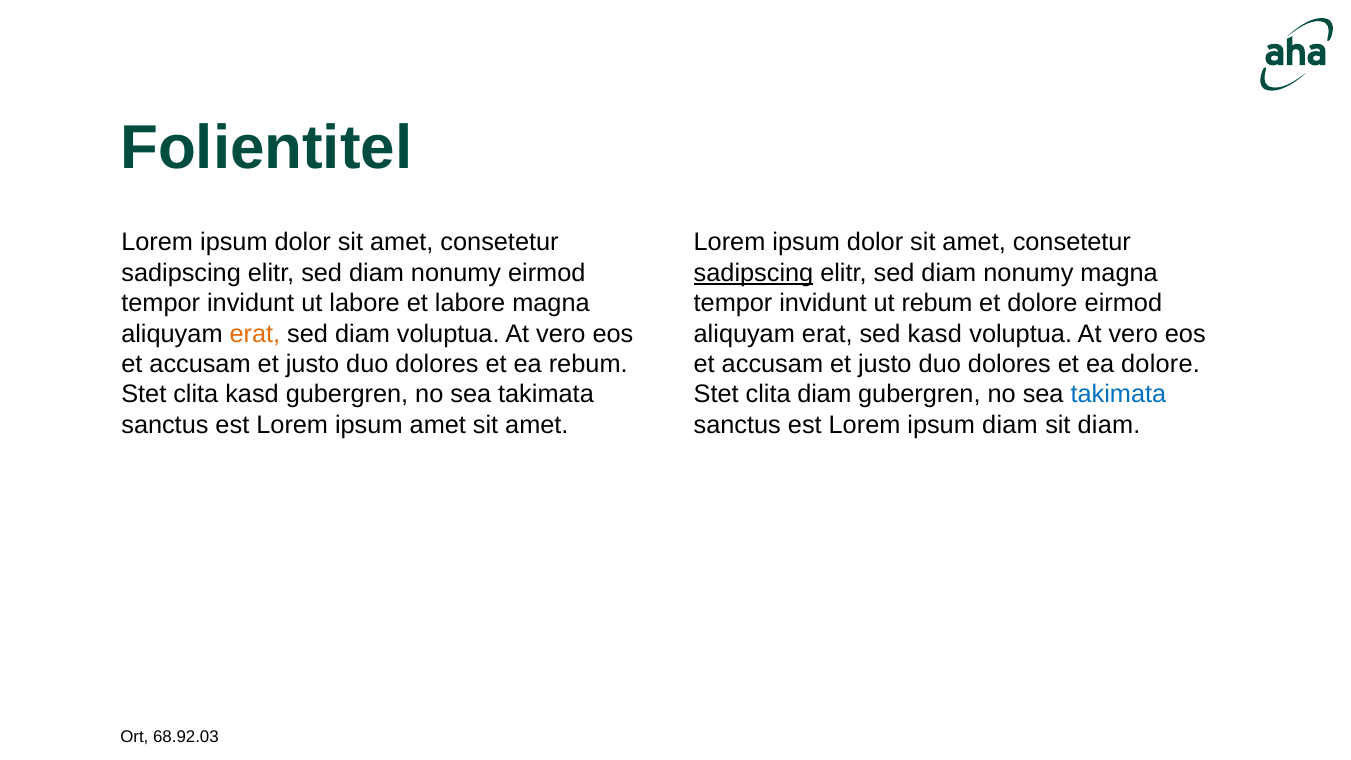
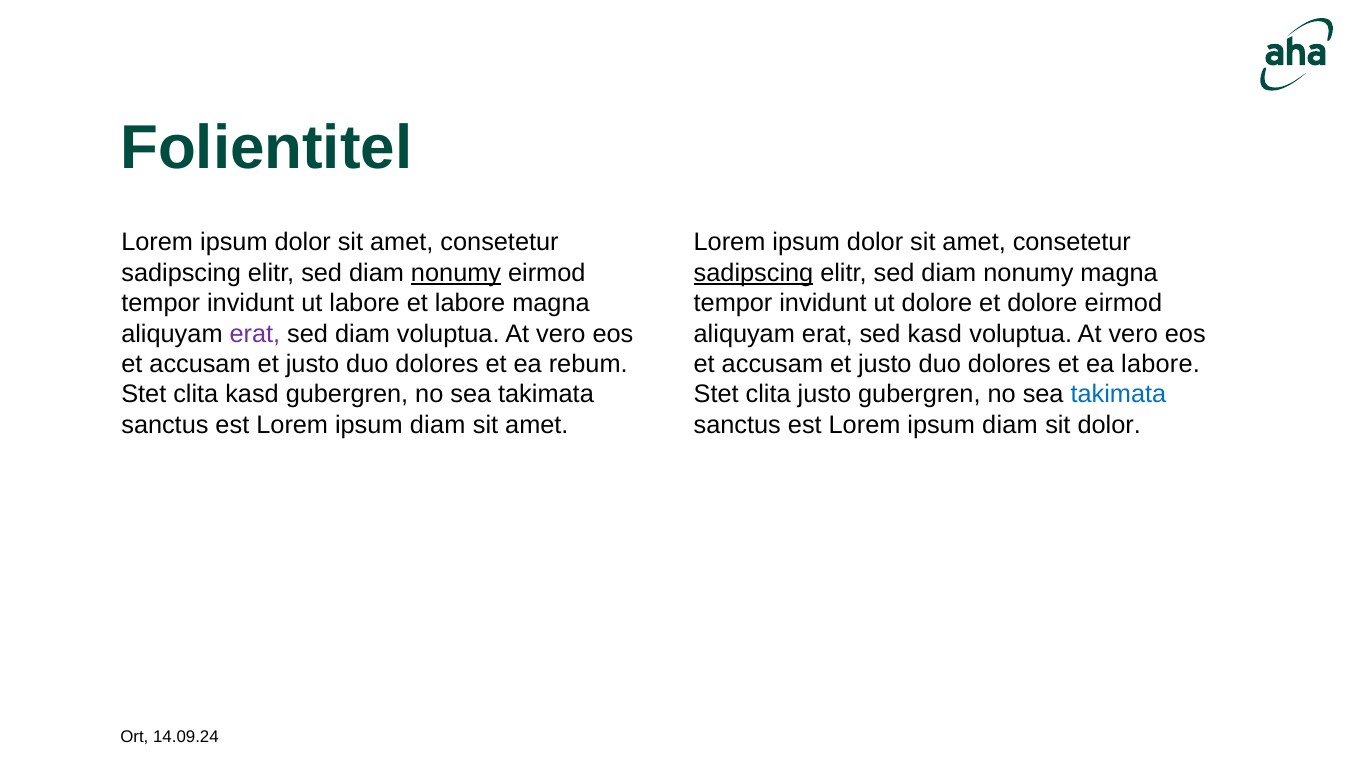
nonumy underline: none -> present (456, 273)
ut rebum: rebum -> dolore (937, 303)
erat colour: orange -> purple (255, 334)
ea dolore: dolore -> labore (1161, 364)
clita diam: diam -> justo (824, 395)
amet: amet -> diam (438, 425)
sit diam: diam -> dolor (1109, 425)
68.92.03: 68.92.03 -> 14.09.24 (186, 737)
